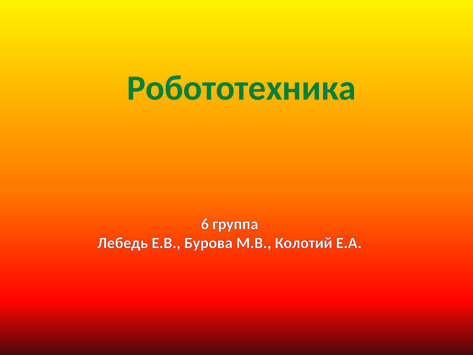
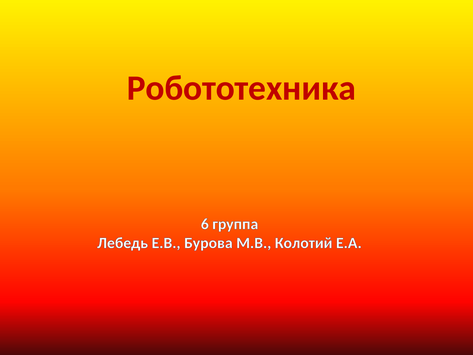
Робототехника colour: green -> red (241, 88)
